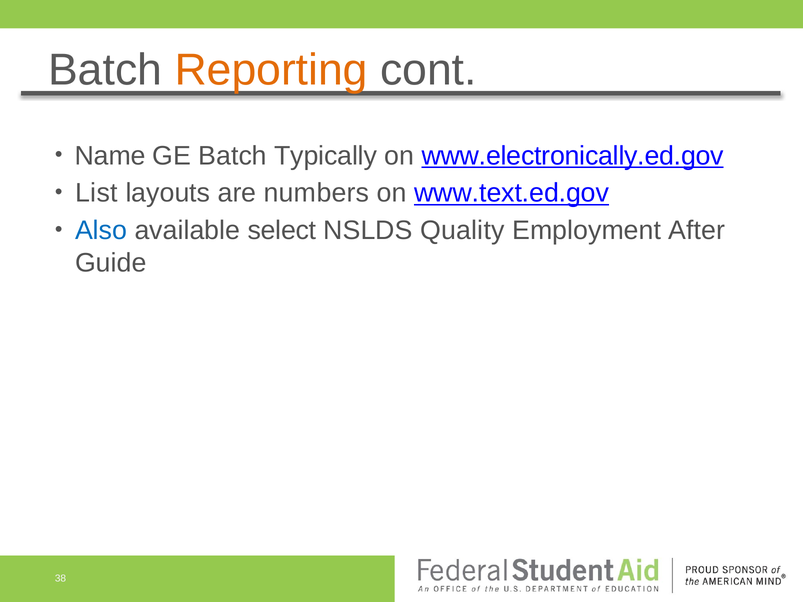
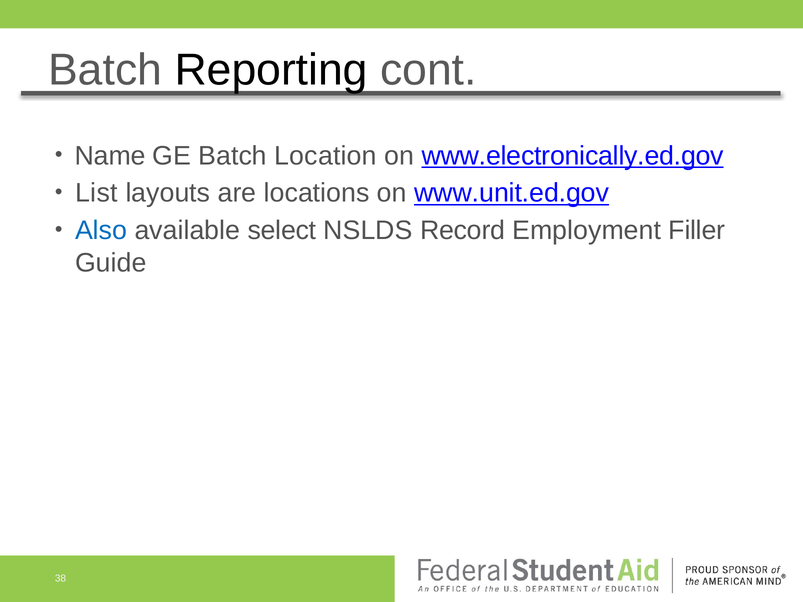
Reporting colour: orange -> black (271, 70)
Typically: Typically -> Location (326, 156)
numbers: numbers -> locations (317, 193)
www.text.ed.gov: www.text.ed.gov -> www.unit.ed.gov (512, 193)
Quality: Quality -> Record (463, 231)
After: After -> Filler (697, 231)
